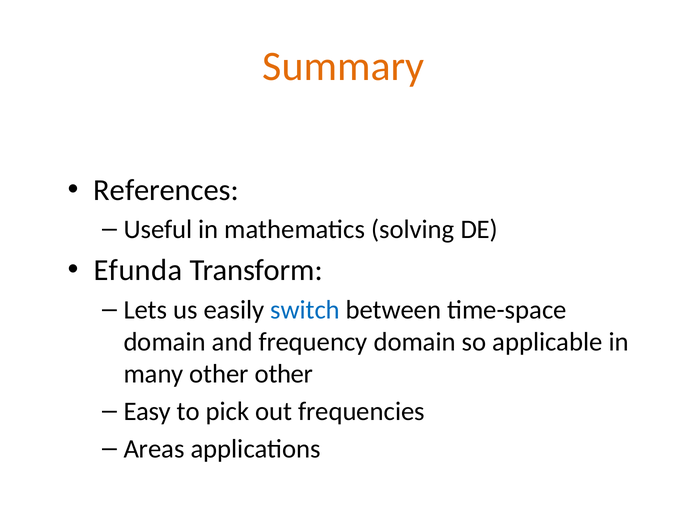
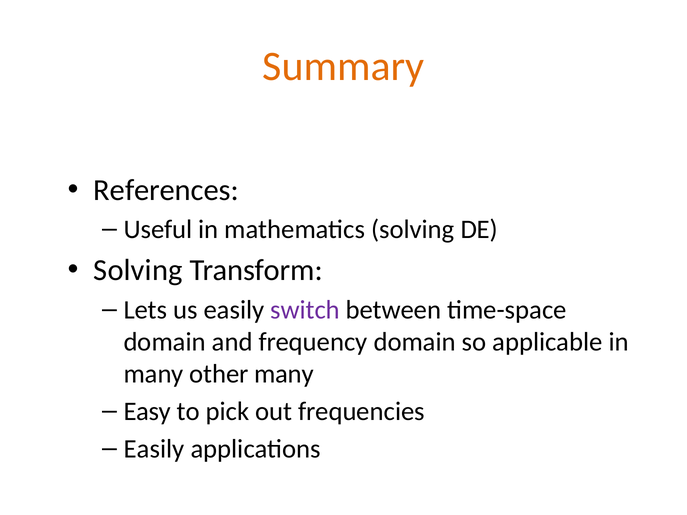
Efunda: Efunda -> Solving (138, 270)
switch colour: blue -> purple (305, 310)
other other: other -> many (284, 374)
Areas: Areas -> Easily (154, 449)
